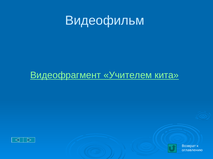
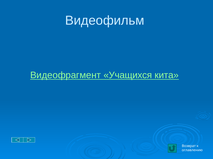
Учителем: Учителем -> Учащихся (128, 76)
